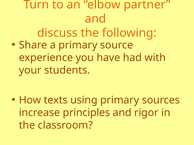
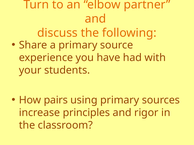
texts: texts -> pairs (56, 100)
